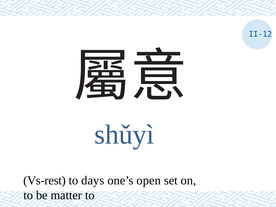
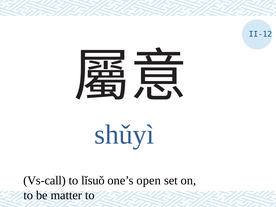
Vs-rest: Vs-rest -> Vs-call (45, 180)
days: days -> lǐsuǒ (93, 180)
